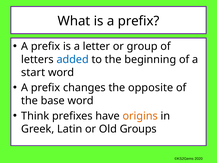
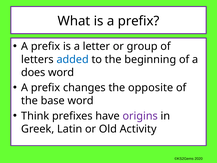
start: start -> does (33, 72)
origins colour: orange -> purple (140, 116)
Groups: Groups -> Activity (138, 129)
